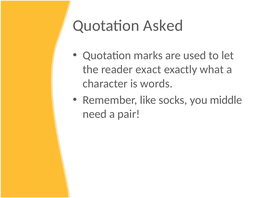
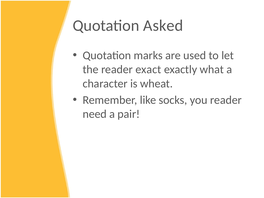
words: words -> wheat (156, 84)
you middle: middle -> reader (226, 100)
